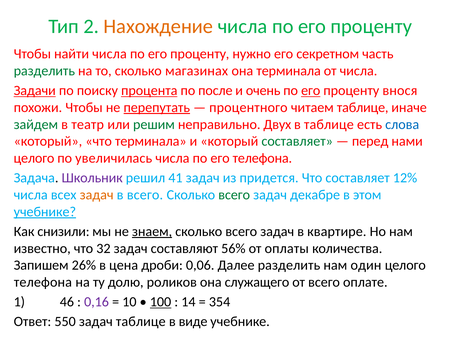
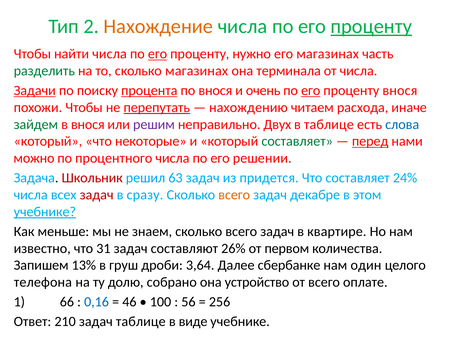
проценту underline: none -> present (371, 26)
его underline: none -> present (158, 54)
его секретном: секретном -> магазинах (328, 54)
по после: после -> внося (215, 91)
процентного: процентного -> нахождению (248, 107)
читаем таблице: таблице -> расхода (363, 107)
в театр: театр -> внося (88, 124)
решим colour: green -> purple (154, 124)
что терминала: терминала -> некоторые (151, 141)
перед underline: none -> present (370, 141)
целого: целого -> можно (34, 158)
увеличилась: увеличилась -> процентного (114, 158)
его телефона: телефона -> решении (262, 158)
Школьник colour: purple -> red (92, 178)
41: 41 -> 63 (175, 178)
12%: 12% -> 24% (405, 178)
задач colour: orange -> red (97, 195)
в всего: всего -> сразу (145, 195)
всего colour: green -> orange (234, 195)
снизили: снизили -> меньше (63, 231)
знаем underline: present -> none (152, 231)
32: 32 -> 31 (103, 248)
56%: 56% -> 26% (233, 248)
оплаты: оплаты -> первом (287, 248)
26%: 26% -> 13% (84, 265)
цена: цена -> груш (124, 265)
0,06: 0,06 -> 3,64 (200, 265)
Далее разделить: разделить -> сбербанке (289, 265)
роликов: роликов -> собрано (172, 282)
служащего: служащего -> устройство (257, 282)
46: 46 -> 66 (67, 302)
0,16 colour: purple -> blue (97, 302)
10: 10 -> 46 (129, 302)
100 underline: present -> none (161, 302)
14: 14 -> 56 (188, 302)
354: 354 -> 256 (220, 302)
550: 550 -> 210 (65, 321)
